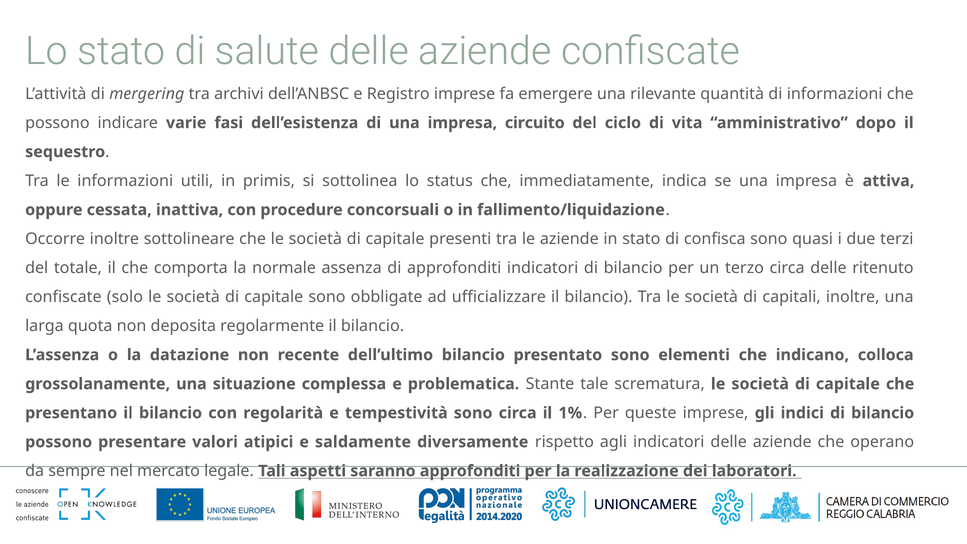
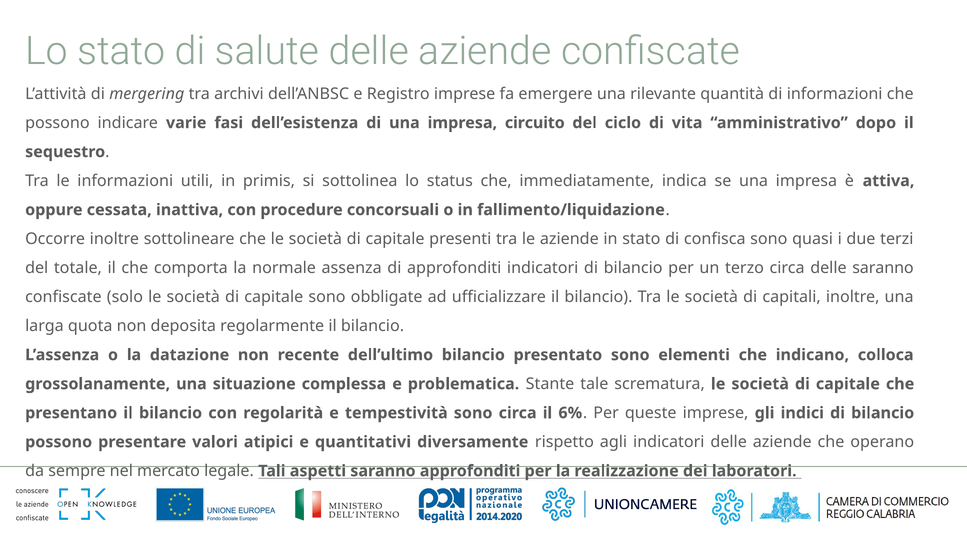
delle ritenuto: ritenuto -> saranno (883, 268)
1%: 1% -> 6% (570, 413)
saldamente: saldamente -> quantitativi (363, 442)
